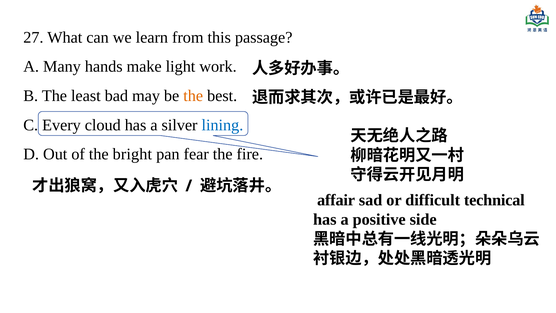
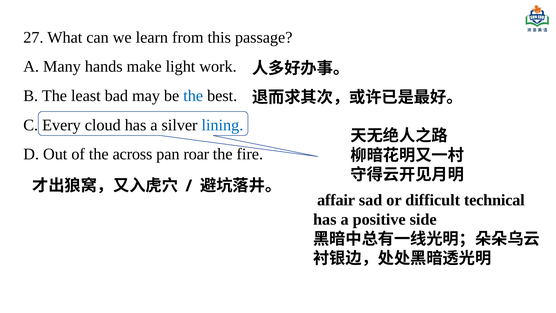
the colour: orange -> blue (193, 96)
bright: bright -> across (132, 154)
fear: fear -> roar (196, 154)
